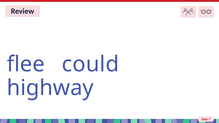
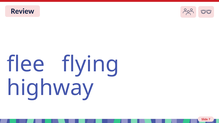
could: could -> flying (90, 64)
